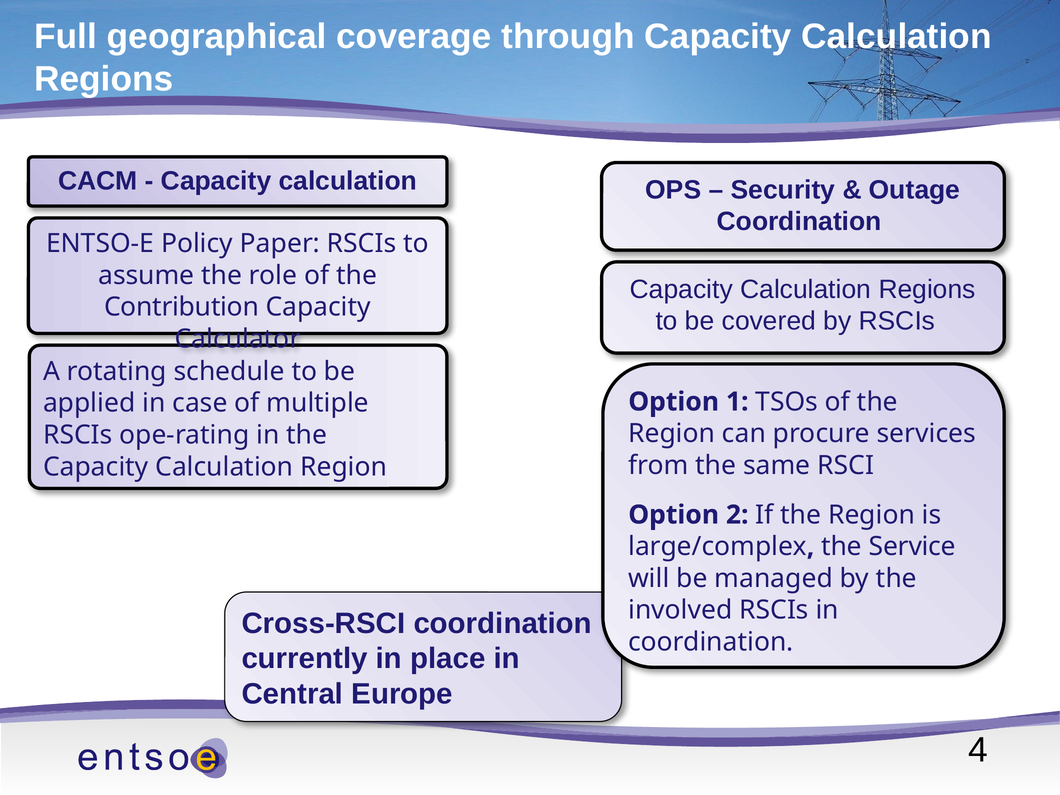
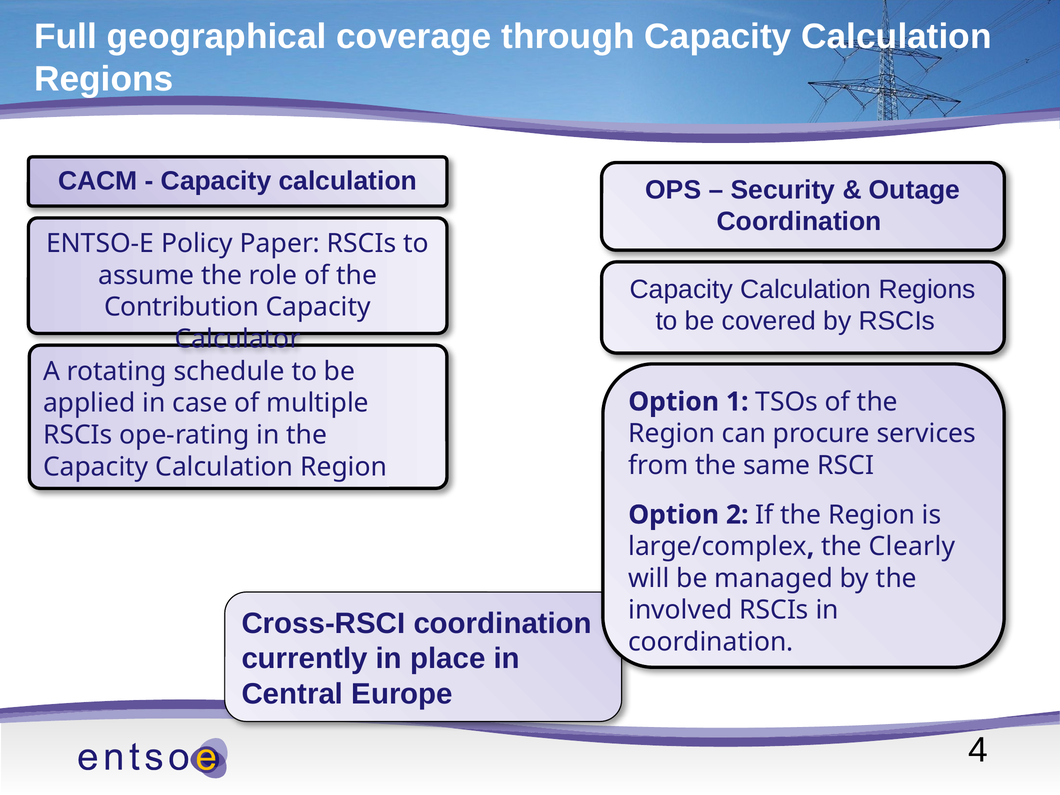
Service: Service -> Clearly (912, 547)
